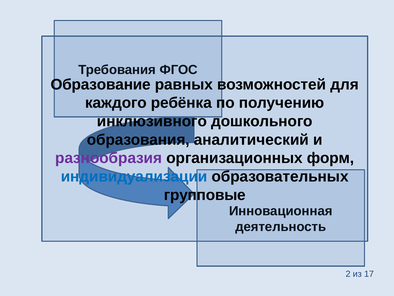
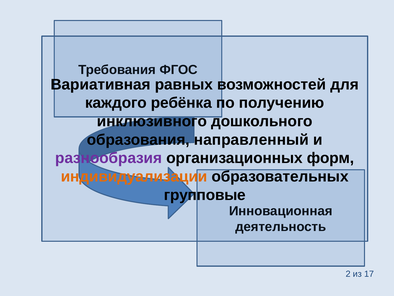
Образование: Образование -> Вариативная (101, 84)
аналитический: аналитический -> направленный (251, 139)
индивидуализации colour: blue -> orange (134, 176)
